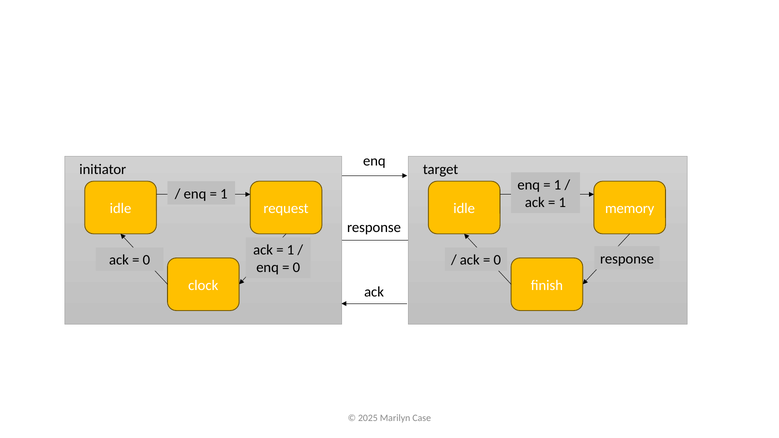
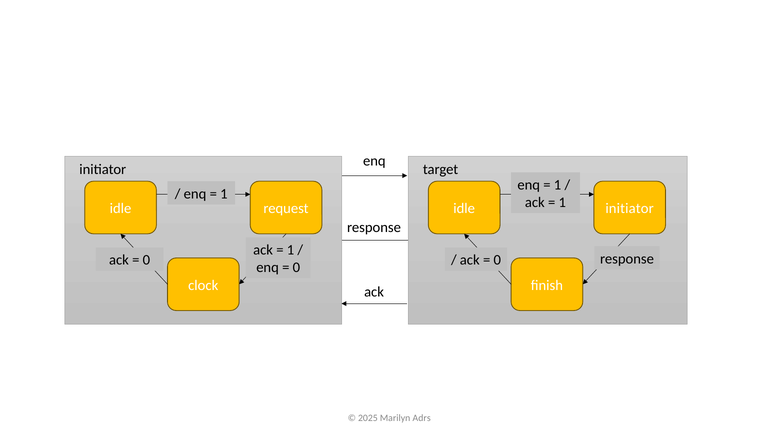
idle memory: memory -> initiator (630, 209)
Case: Case -> Adrs (422, 418)
